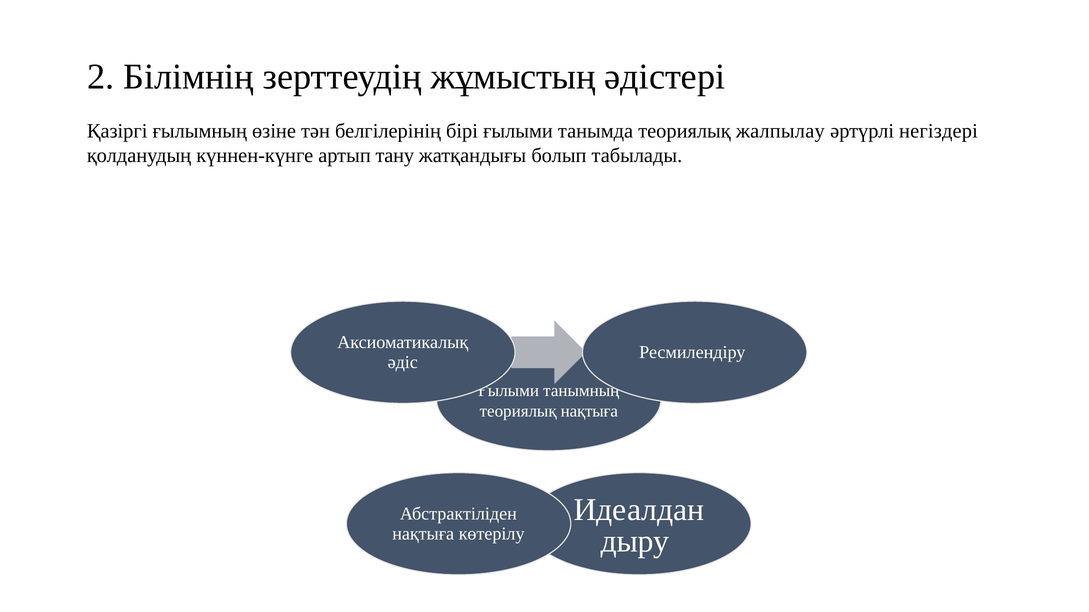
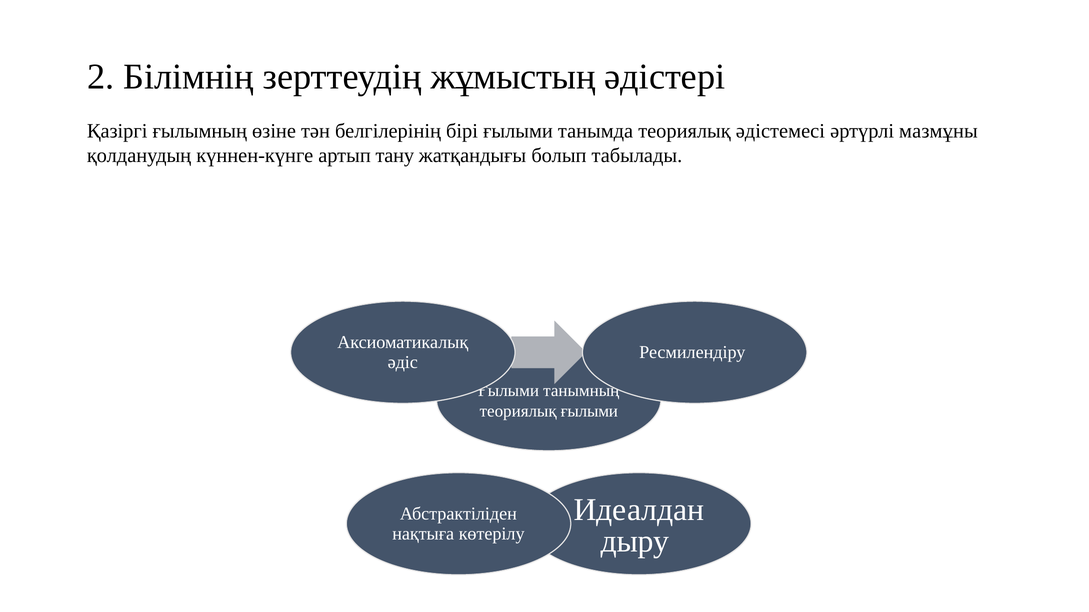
жалпылау: жалпылау -> әдістемесі (780, 131)
негіздері: негіздері -> мазмұны (938, 131)
теориялық нақтыға: нақтыға -> ғылыми (589, 411)
